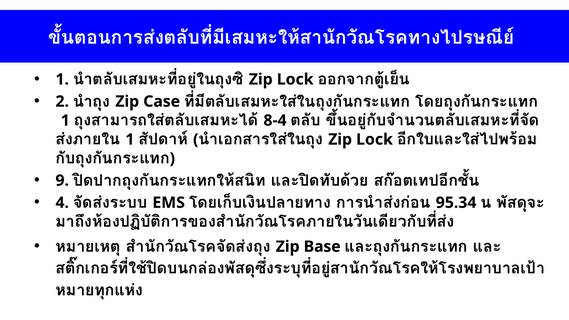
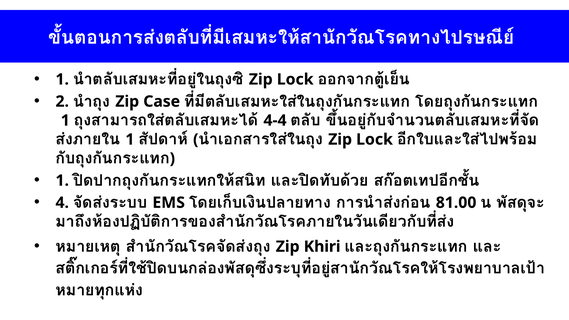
8-4: 8-4 -> 4-4 (275, 120)
9: 9 -> 1 (62, 181)
95.34: 95.34 -> 81.00 (456, 203)
Base: Base -> Khiri (322, 247)
